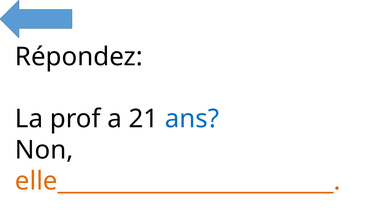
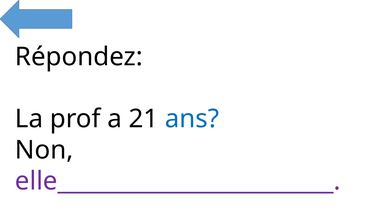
elle________________________ colour: orange -> purple (178, 181)
